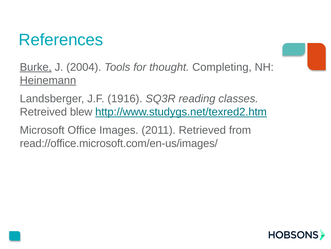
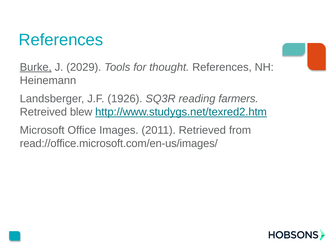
2004: 2004 -> 2029 (84, 67)
thought Completing: Completing -> References (222, 67)
Heinemann underline: present -> none (48, 80)
1916: 1916 -> 1926 (125, 98)
classes: classes -> farmers (238, 98)
